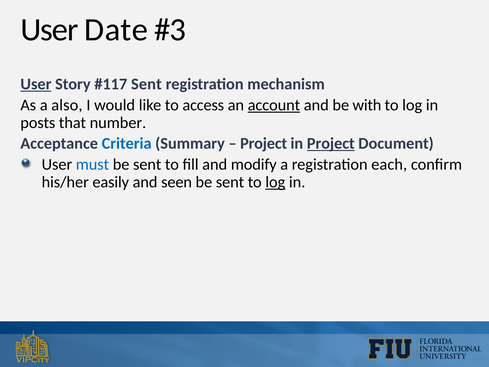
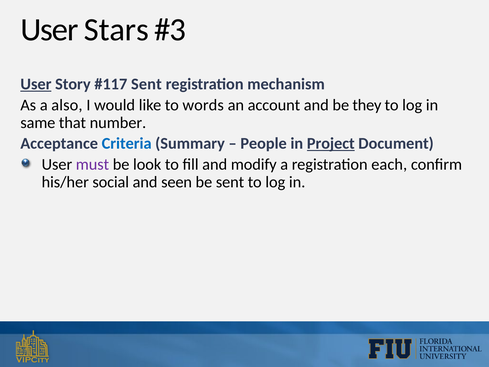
Date: Date -> Stars (116, 30)
access: access -> words (203, 105)
account underline: present -> none (274, 105)
with: with -> they (367, 105)
posts: posts -> same (38, 123)
Project: Project -> People (264, 143)
must colour: blue -> purple (92, 164)
sent: sent -> look (147, 164)
easily: easily -> social (111, 182)
log underline: present -> none (275, 182)
